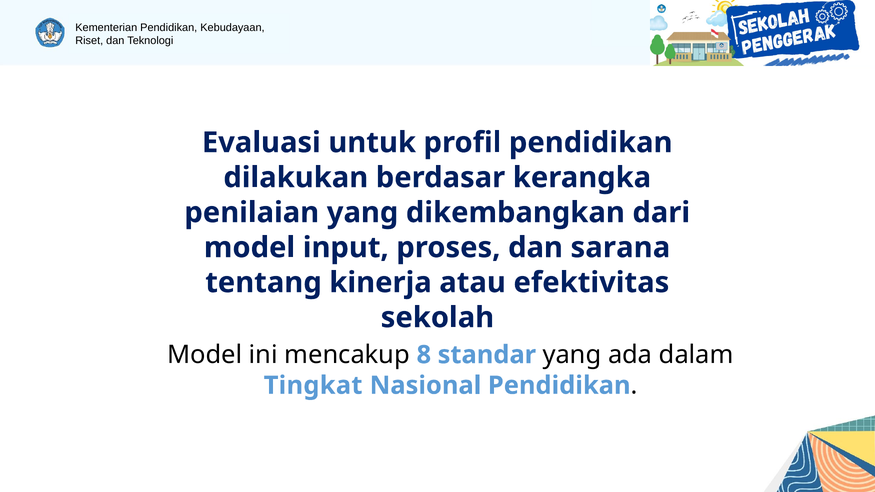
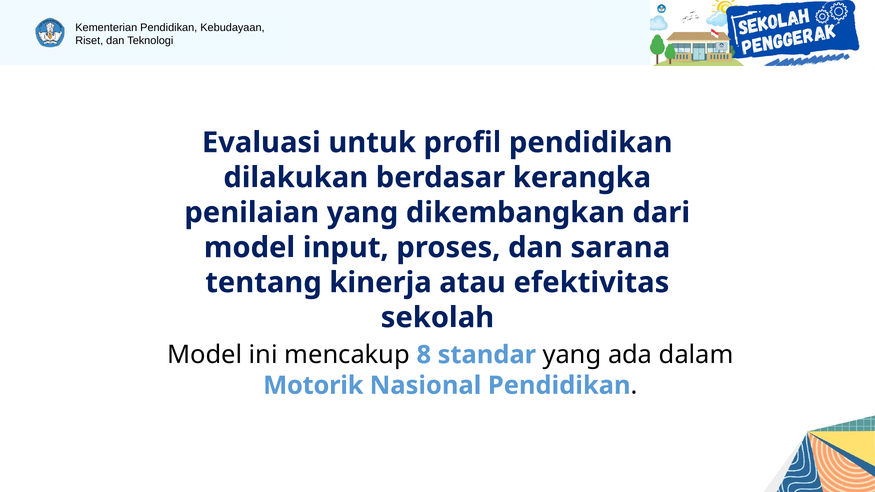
Tingkat: Tingkat -> Motorik (313, 386)
